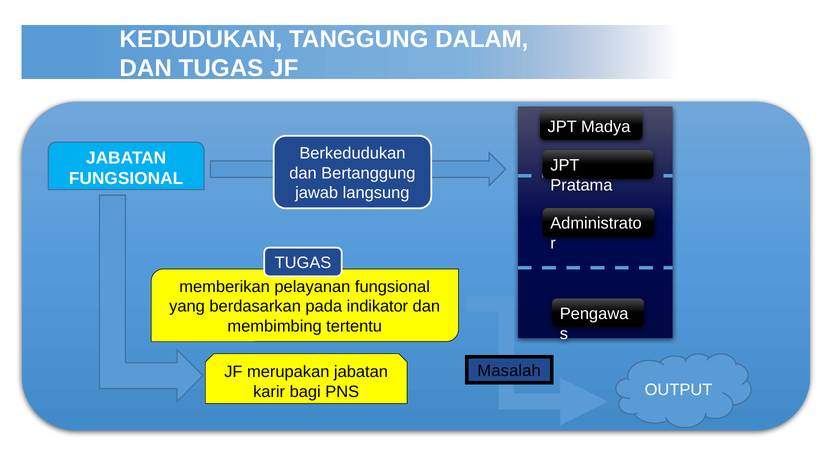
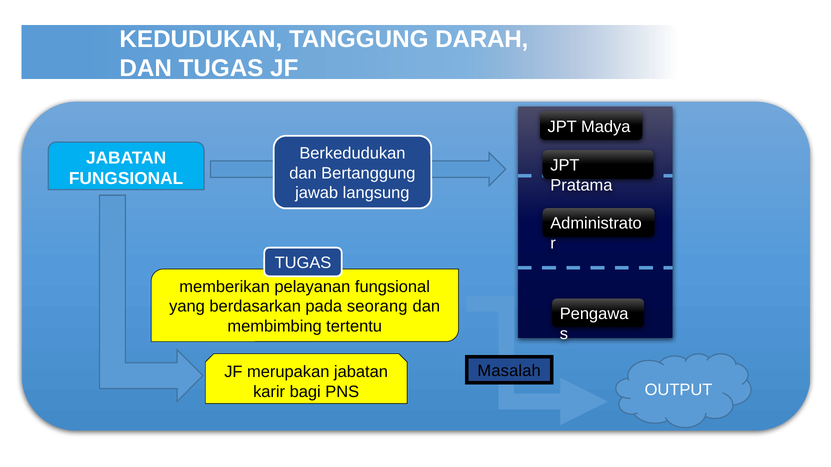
DALAM: DALAM -> DARAH (482, 39)
indikator: indikator -> seorang (377, 307)
